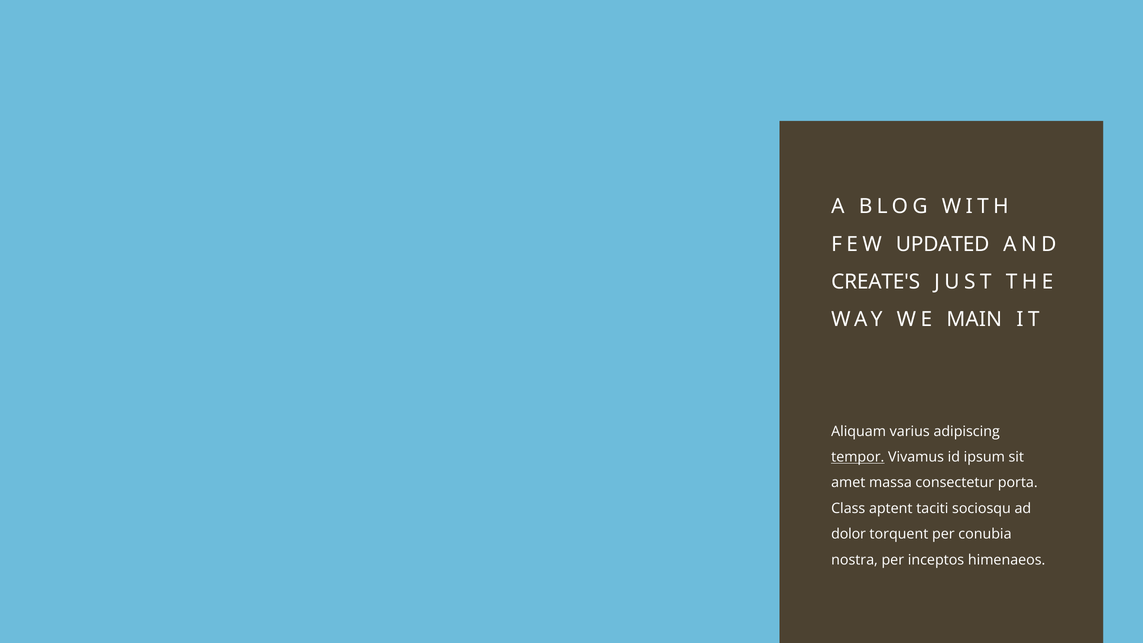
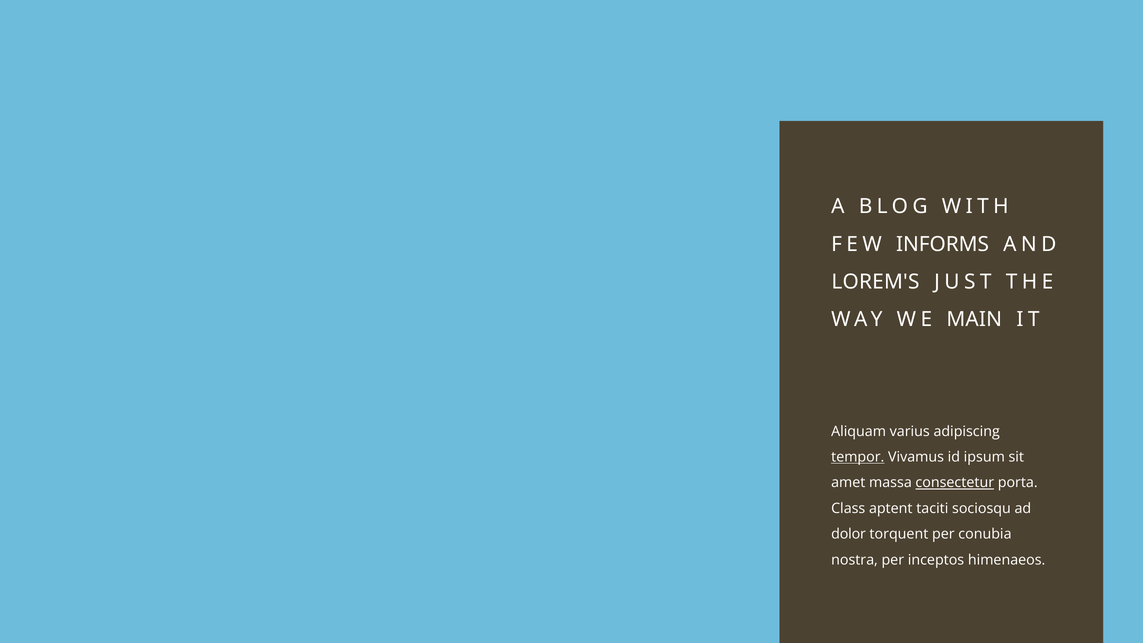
UPDATED: UPDATED -> INFORMS (943, 244)
CREATE'S: CREATE'S -> LOREM'S (875, 282)
consectetur underline: none -> present (955, 483)
